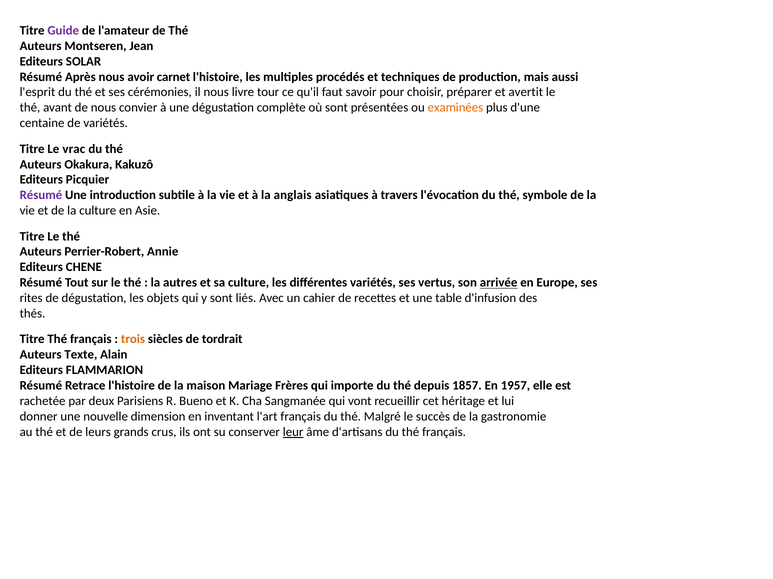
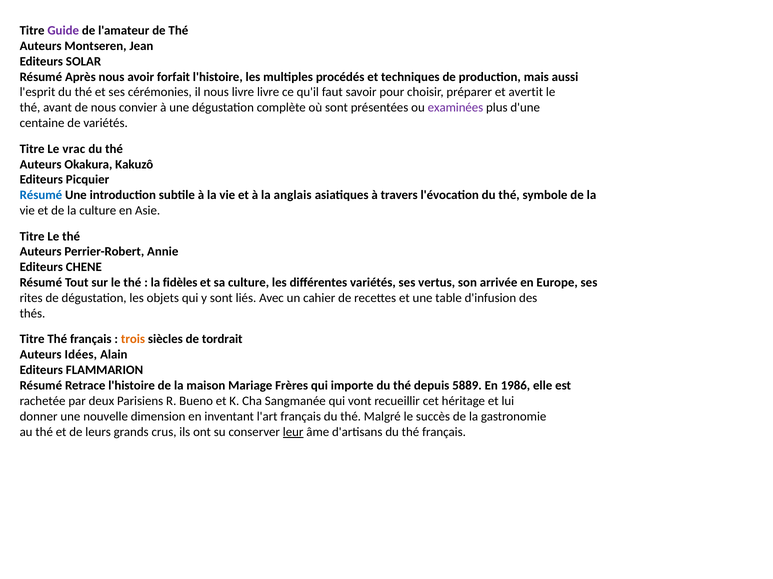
carnet: carnet -> forfait (174, 77)
livre tour: tour -> livre (268, 92)
examinées colour: orange -> purple (455, 108)
Résumé colour: purple -> blue (41, 195)
autres: autres -> fidèles (180, 283)
arrivée underline: present -> none (499, 283)
Texte: Texte -> Idées (81, 355)
1857: 1857 -> 5889 (467, 386)
1957: 1957 -> 1986 (515, 386)
